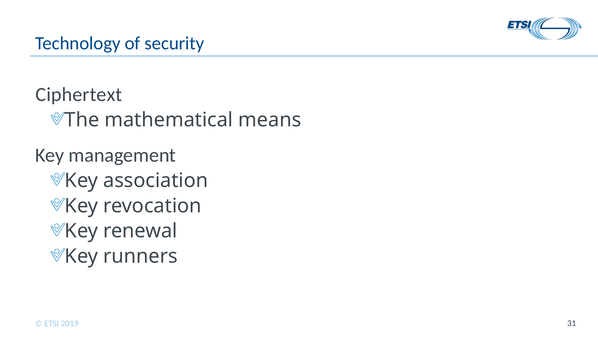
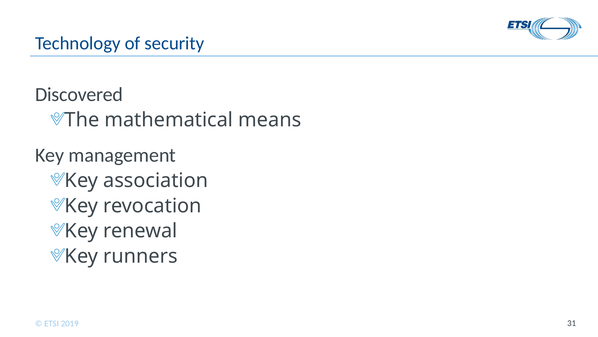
Ciphertext: Ciphertext -> Discovered (79, 95)
